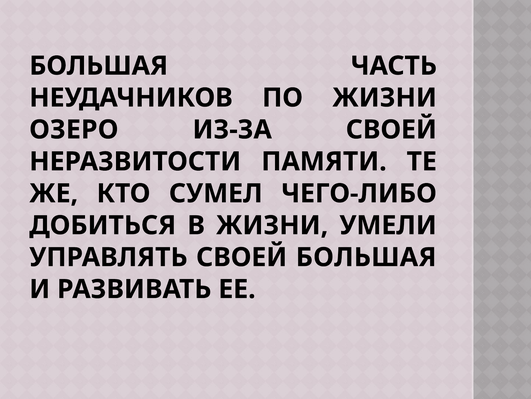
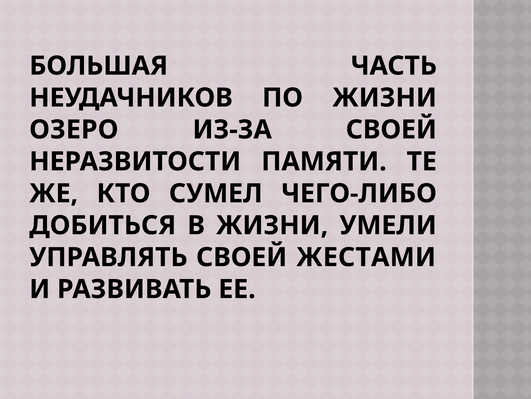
СВОЕЙ БОЛЬШАЯ: БОЛЬШАЯ -> ЖЕСТАМИ (366, 257)
